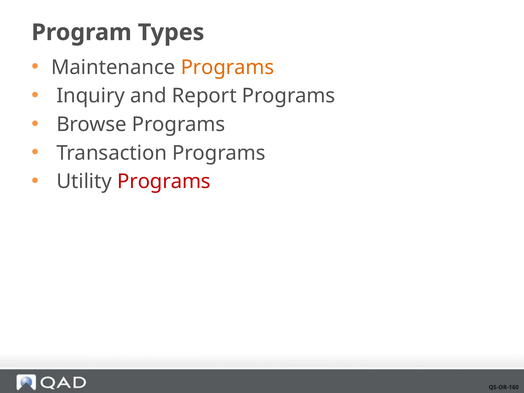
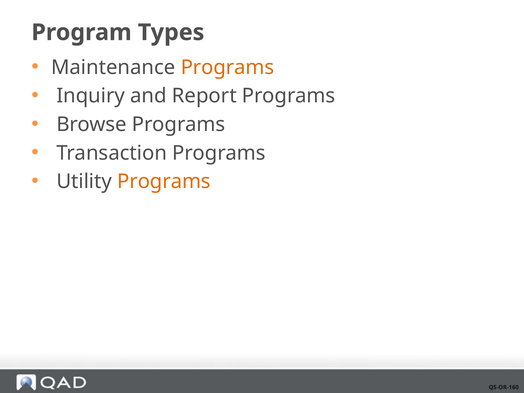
Programs colour: red -> orange (164, 182)
